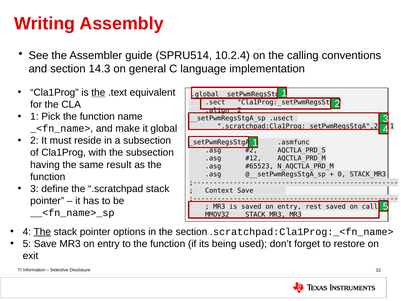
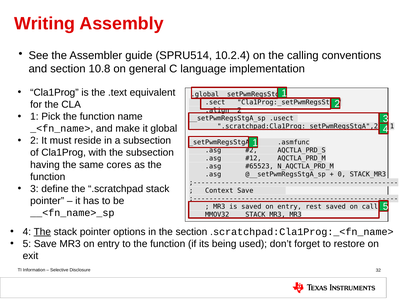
14.3: 14.3 -> 10.8 (99, 69)
the underline: present -> none (98, 92)
result: result -> cores (119, 165)
